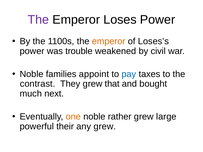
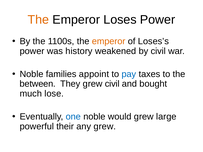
The colour: purple -> orange (38, 20)
trouble: trouble -> history (79, 51)
contrast: contrast -> between (38, 84)
grew that: that -> civil (112, 84)
next: next -> lose (54, 94)
one colour: orange -> blue (73, 117)
rather: rather -> would (120, 117)
